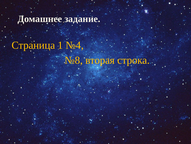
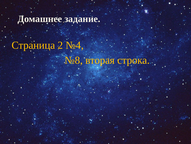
1: 1 -> 2 (60, 45)
